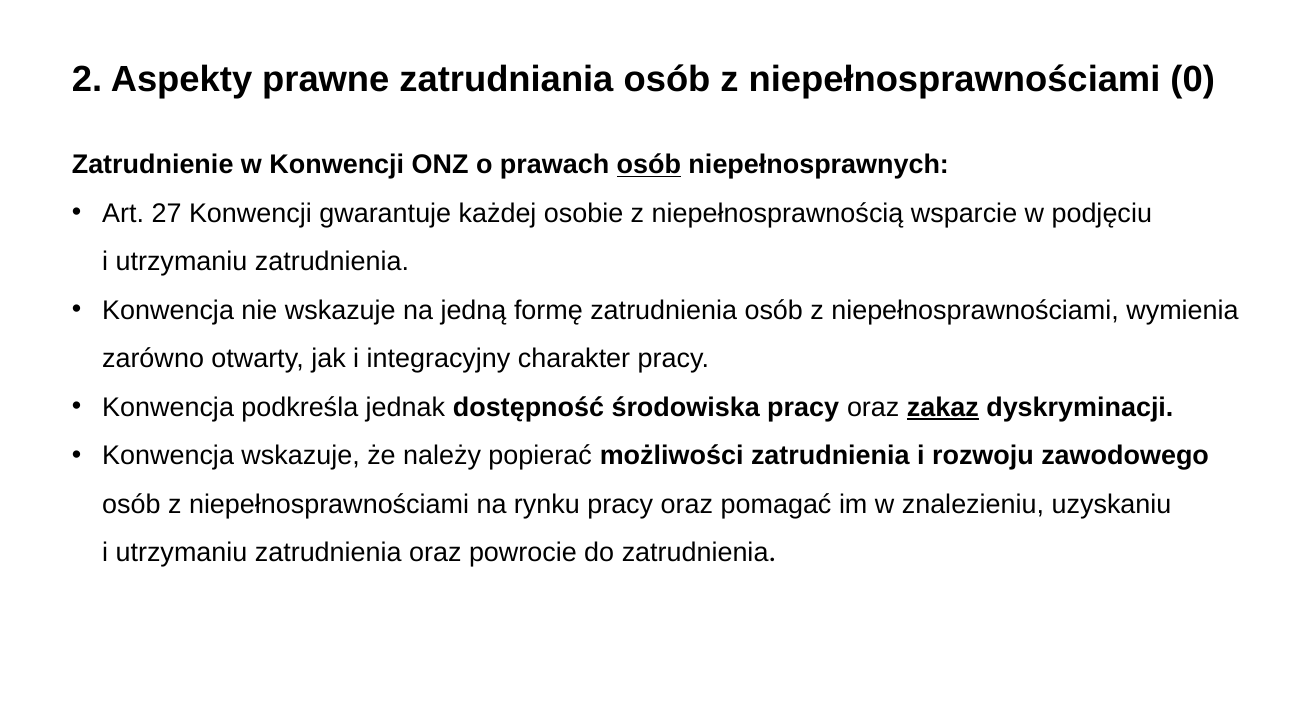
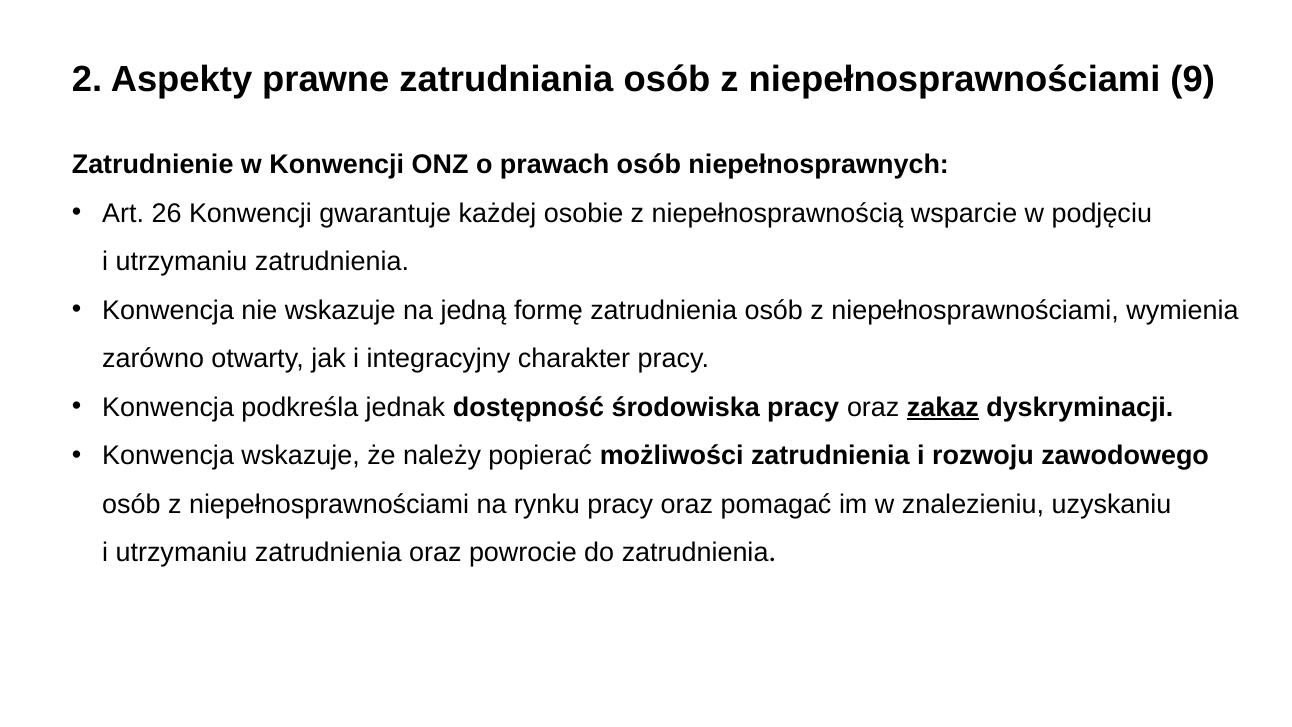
0: 0 -> 9 (1193, 79)
osób underline: present -> none (649, 165)
27: 27 -> 26 (167, 213)
